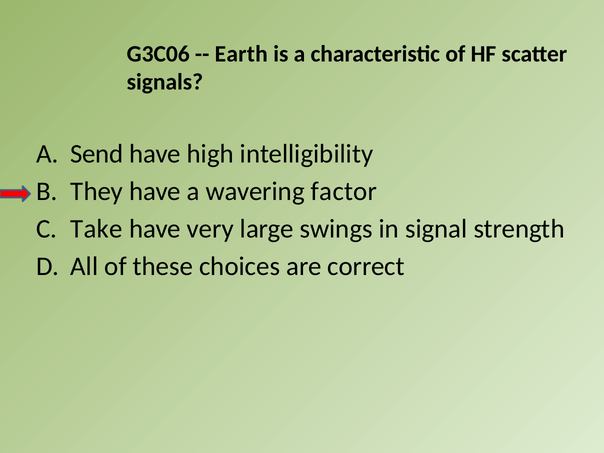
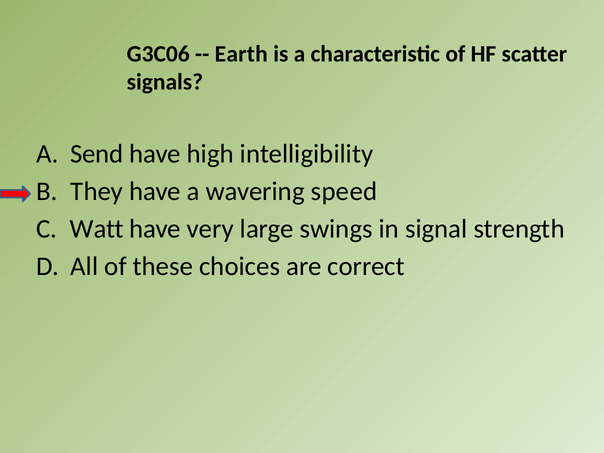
factor: factor -> speed (344, 191)
Take: Take -> Watt (97, 229)
